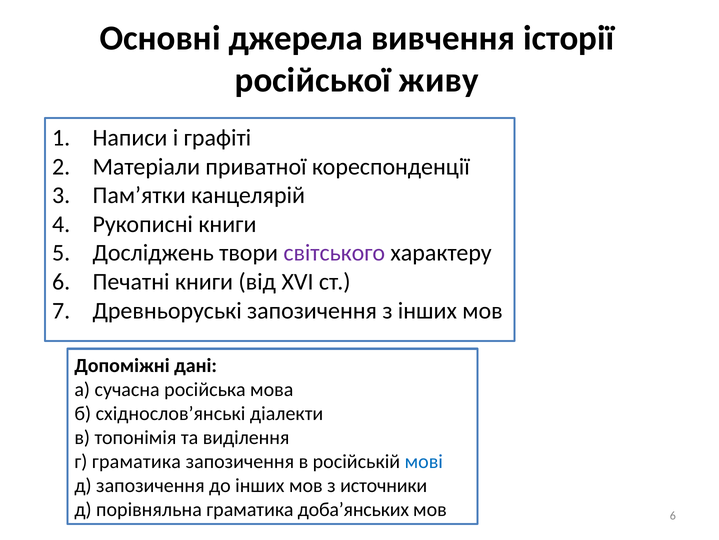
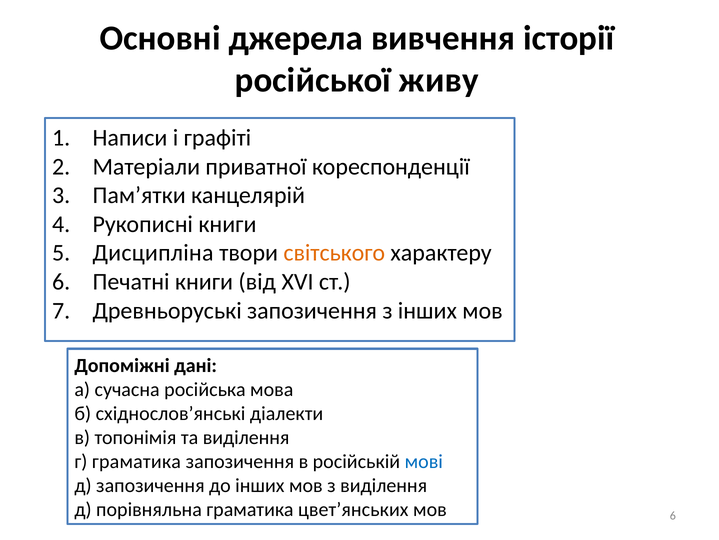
Досліджень: Досліджень -> Дисципліна (153, 253)
світського colour: purple -> orange (334, 253)
з источники: источники -> виділення (384, 485)
доба’янських: доба’янських -> цвет’янських (353, 509)
